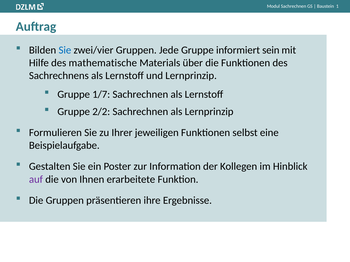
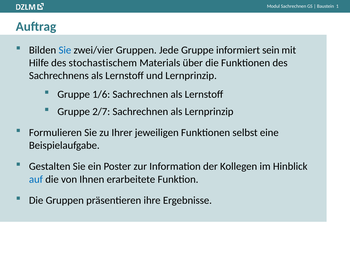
mathematische: mathematische -> stochastischem (103, 63)
1/7: 1/7 -> 1/6 (101, 95)
2/2: 2/2 -> 2/7 (101, 112)
auf colour: purple -> blue (36, 180)
